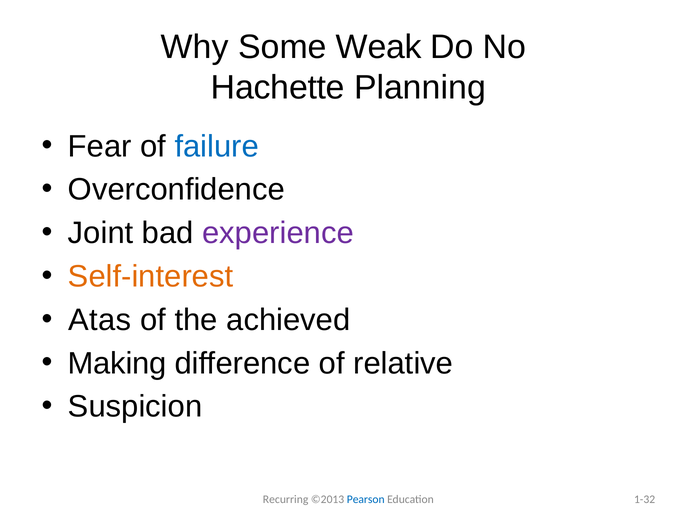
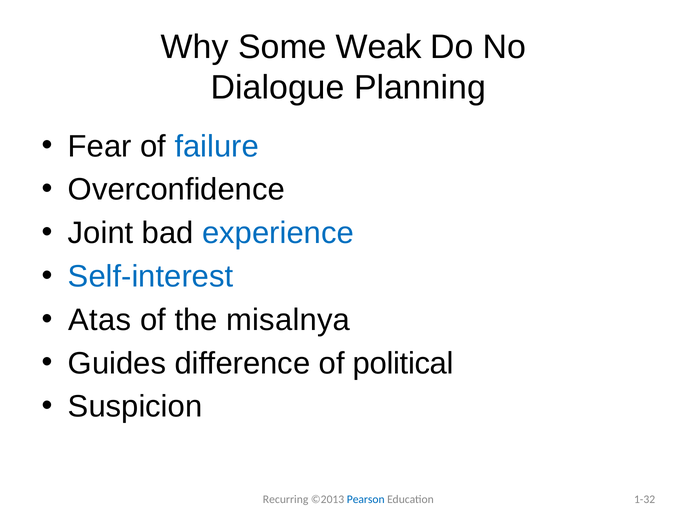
Hachette: Hachette -> Dialogue (278, 88)
experience colour: purple -> blue (278, 233)
Self-interest colour: orange -> blue (151, 276)
achieved: achieved -> misalnya (288, 320)
Making: Making -> Guides (117, 363)
relative: relative -> political (403, 363)
